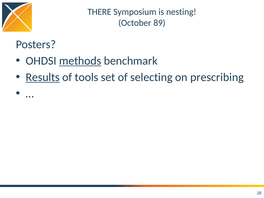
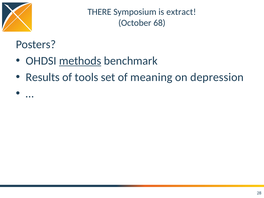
nesting: nesting -> extract (181, 12)
89: 89 -> 68 (159, 23)
Results underline: present -> none (43, 77)
selecting: selecting -> meaning (151, 77)
prescribing: prescribing -> depression (217, 77)
